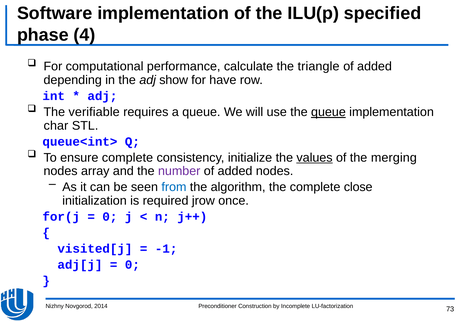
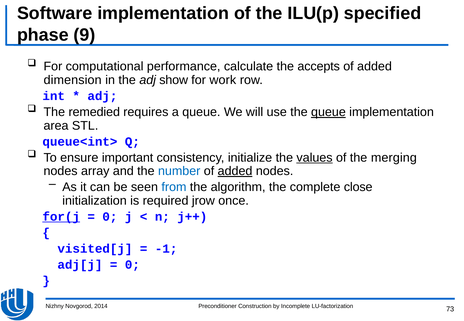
4: 4 -> 9 (84, 35)
triangle: triangle -> accepts (319, 67)
depending: depending -> dimension (73, 80)
have: have -> work (223, 80)
verifiable: verifiable -> remedied (94, 112)
char: char -> area (56, 126)
ensure complete: complete -> important (128, 158)
number colour: purple -> blue (179, 171)
added underline: none -> present (235, 171)
for(j underline: none -> present (61, 217)
